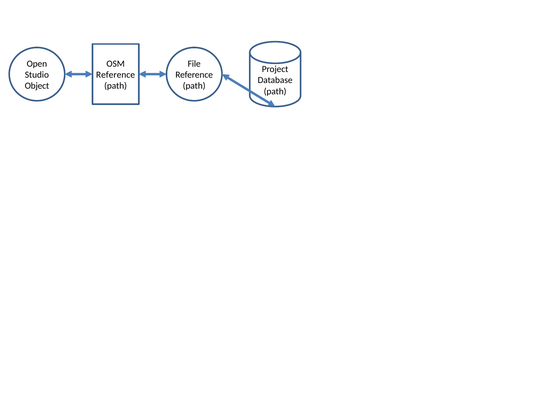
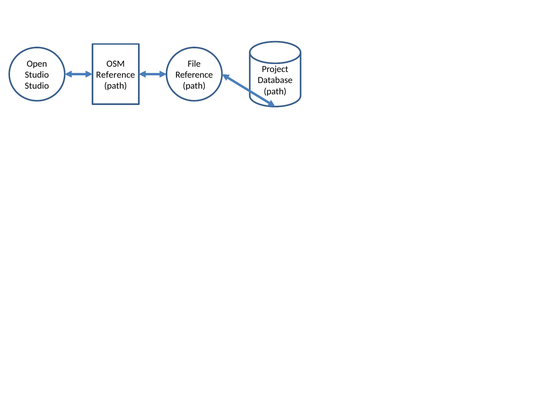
Object: Object -> Studio (37, 86)
